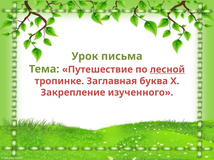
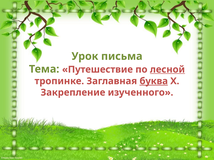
буква underline: none -> present (154, 81)
